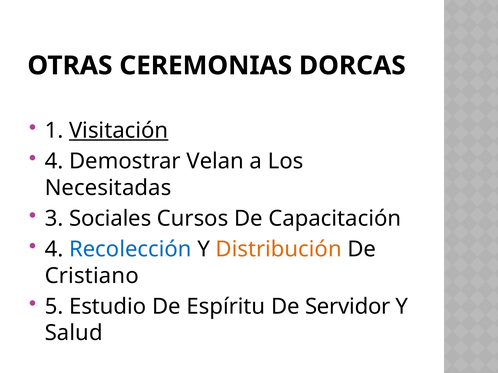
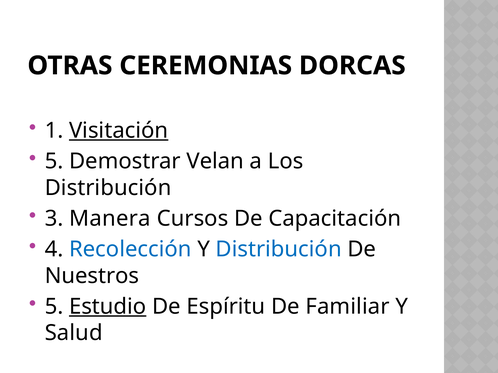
4: 4 -> 5 (54, 161)
Necesitadas: Necesitadas -> Distribución (108, 188)
Sociales: Sociales -> Manera (110, 219)
Distribución colour: orange -> blue (279, 250)
Cristiano: Cristiano -> Nuestros (92, 276)
Estudio underline: none -> present (108, 307)
Servidor: Servidor -> Familiar (348, 307)
